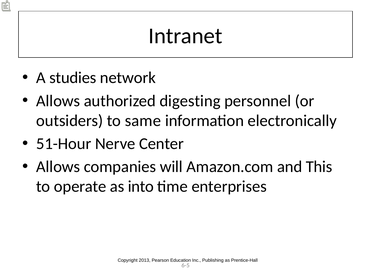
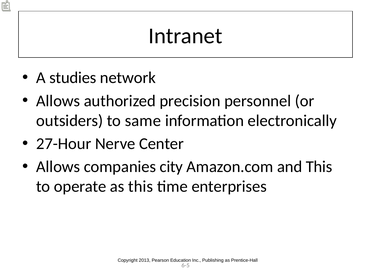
digesting: digesting -> precision (190, 101)
51-Hour: 51-Hour -> 27-Hour (64, 144)
will: will -> city (171, 167)
as into: into -> this (141, 187)
